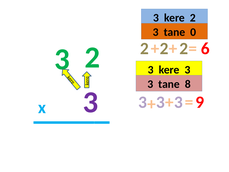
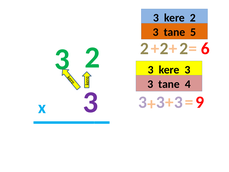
0: 0 -> 5 (193, 32)
8: 8 -> 4 (188, 84)
